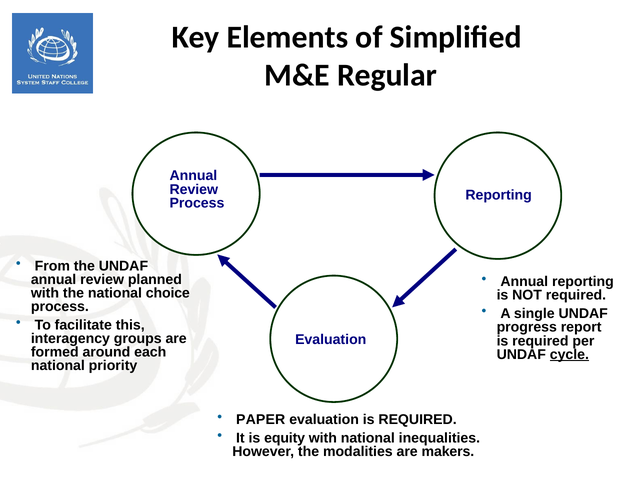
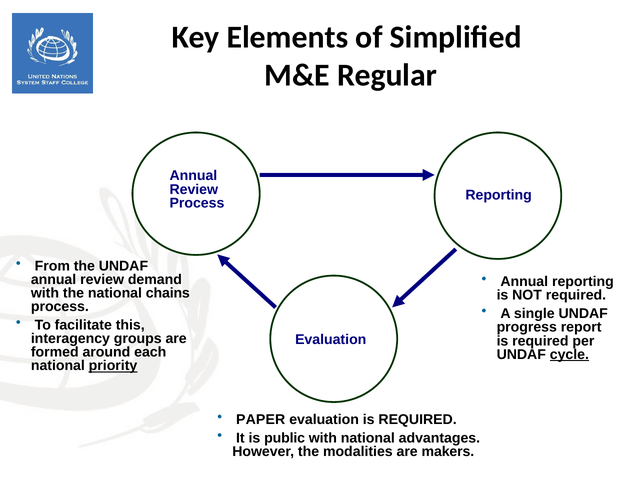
planned: planned -> demand (155, 279)
choice: choice -> chains (168, 293)
priority underline: none -> present (113, 366)
equity: equity -> public (285, 438)
inequalities: inequalities -> advantages (439, 438)
